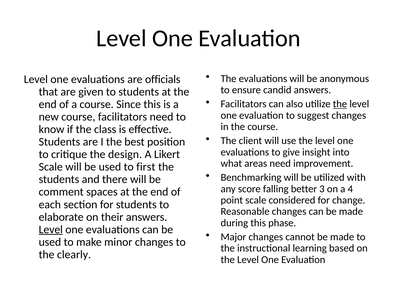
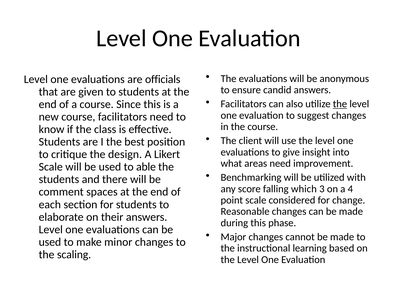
first: first -> able (146, 167)
better: better -> which (304, 189)
Level underline: present -> none (51, 229)
clearly: clearly -> scaling (74, 254)
